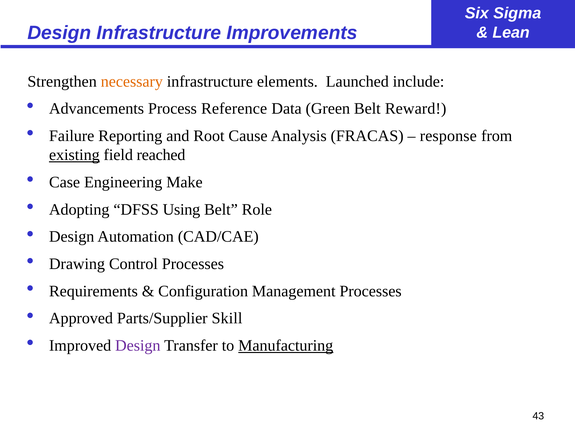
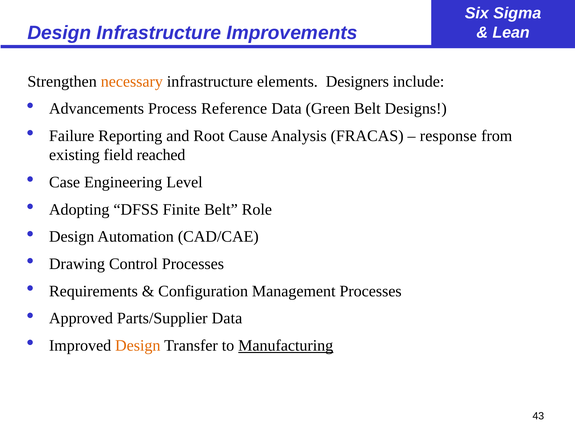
Launched: Launched -> Designers (357, 81)
Reward: Reward -> Designs (416, 108)
existing underline: present -> none (74, 155)
Make: Make -> Level (184, 182)
Using: Using -> Finite (181, 209)
Parts/Supplier Skill: Skill -> Data (227, 318)
Design colour: purple -> orange (138, 345)
